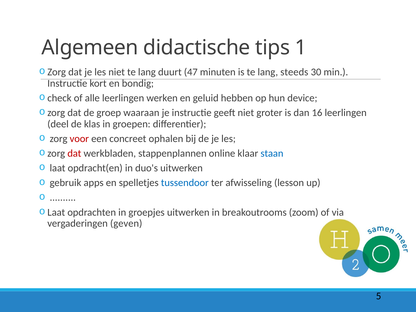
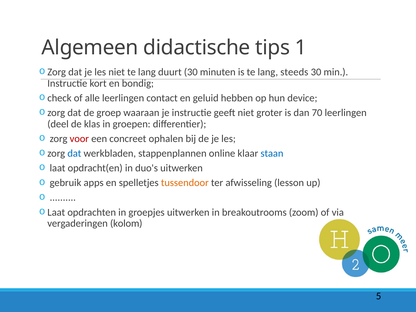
duurt 47: 47 -> 30 (191, 72)
werken: werken -> contact (162, 98)
16: 16 -> 70 (317, 113)
dat colour: red -> blue (74, 153)
tussendoor colour: blue -> orange (185, 183)
geven: geven -> kolom (126, 223)
